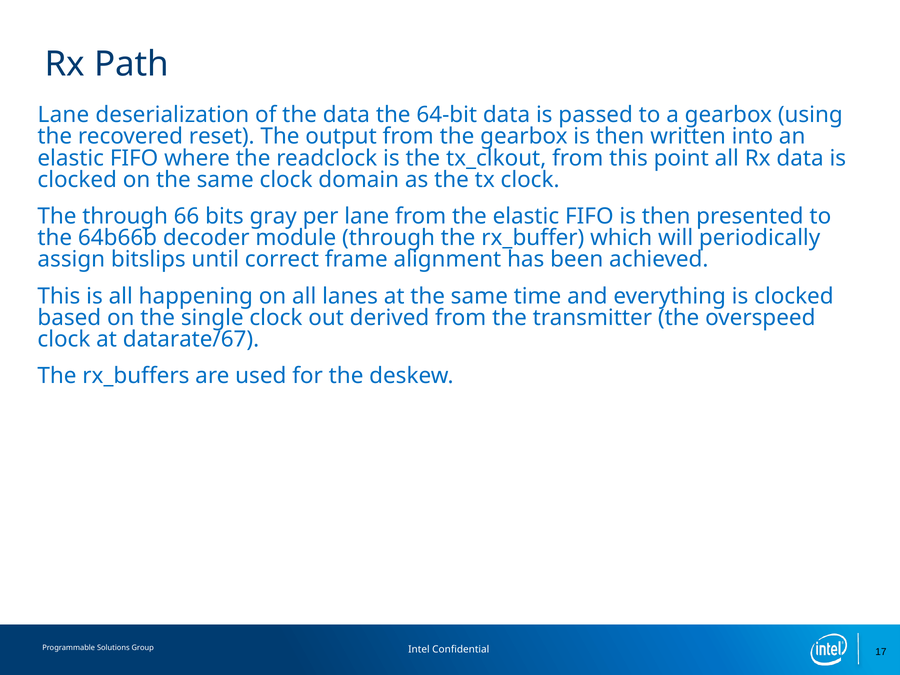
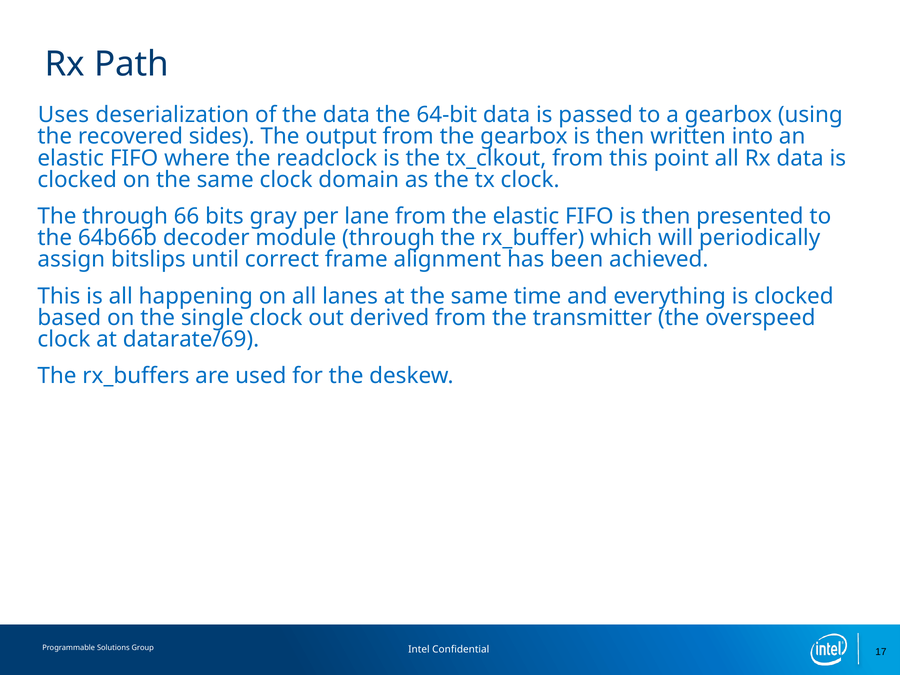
Lane: Lane -> Uses (63, 115)
reset: reset -> sides (222, 136)
datarate/67: datarate/67 -> datarate/69 (191, 339)
